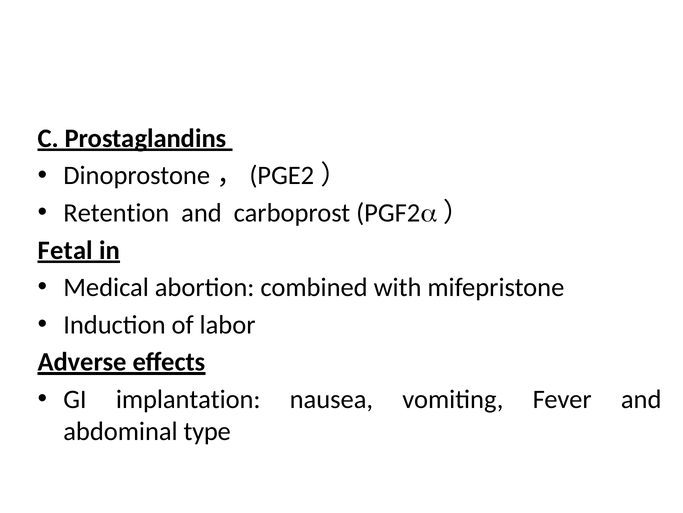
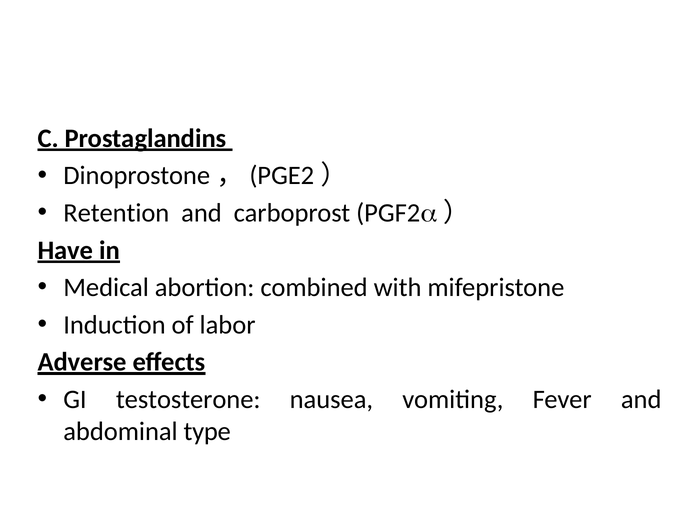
Fetal: Fetal -> Have (65, 250)
implantation: implantation -> testosterone (188, 399)
